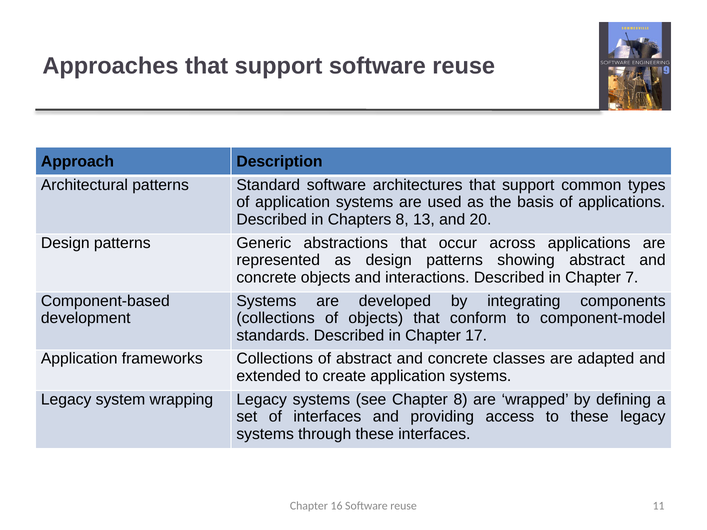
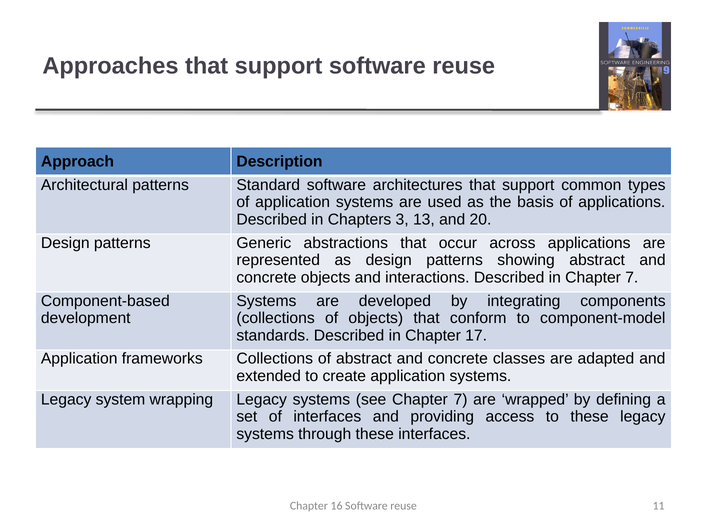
Chapters 8: 8 -> 3 (402, 220)
see Chapter 8: 8 -> 7 (461, 400)
